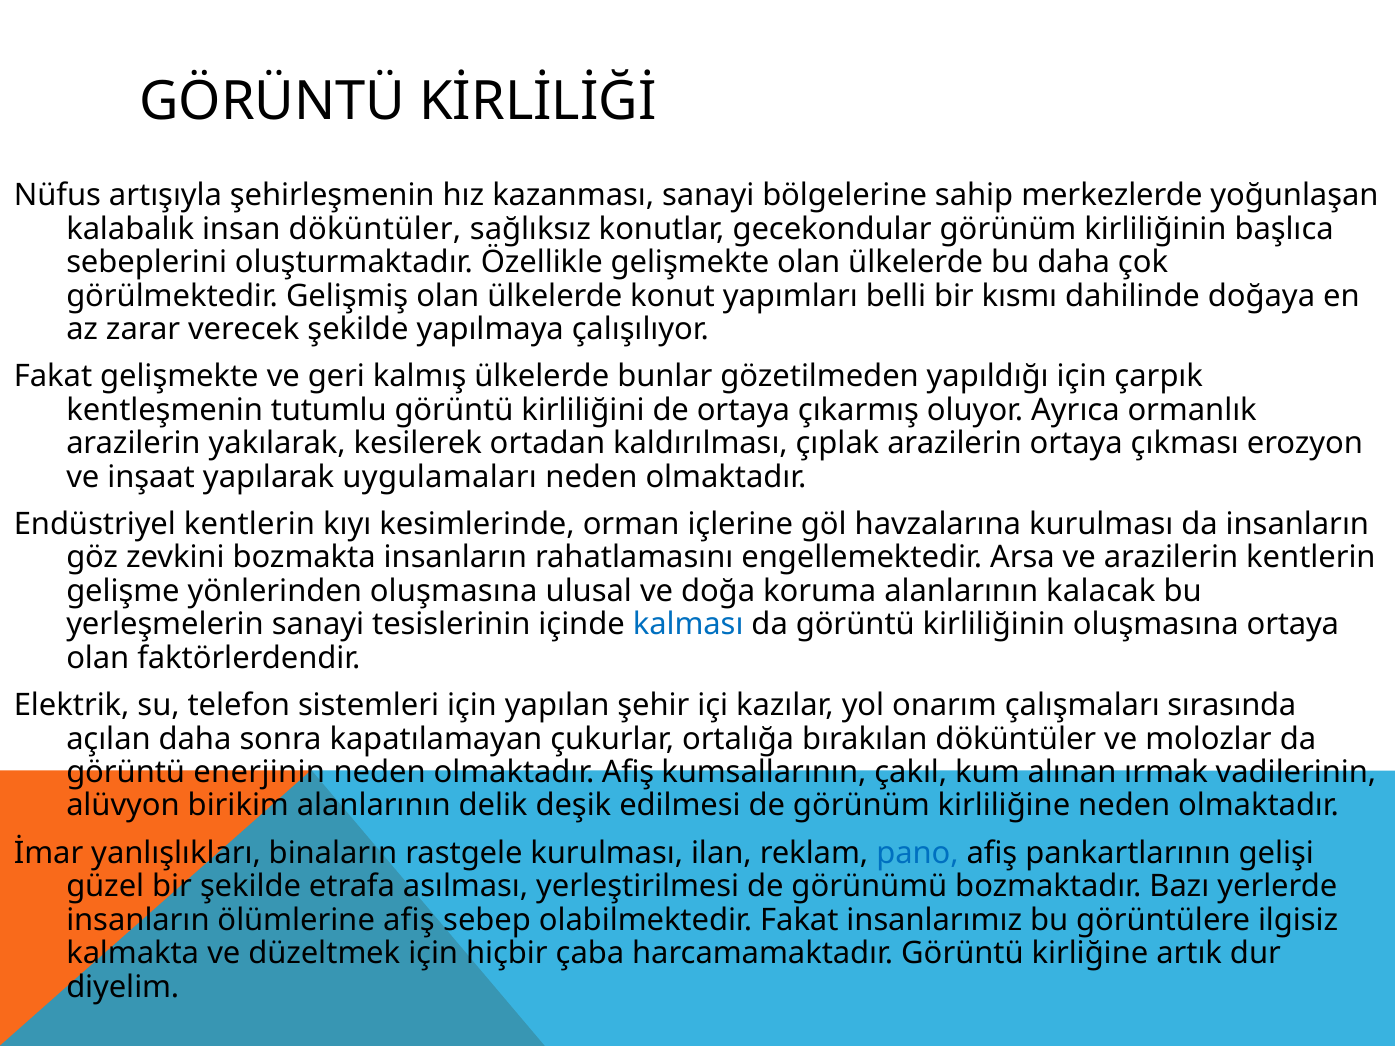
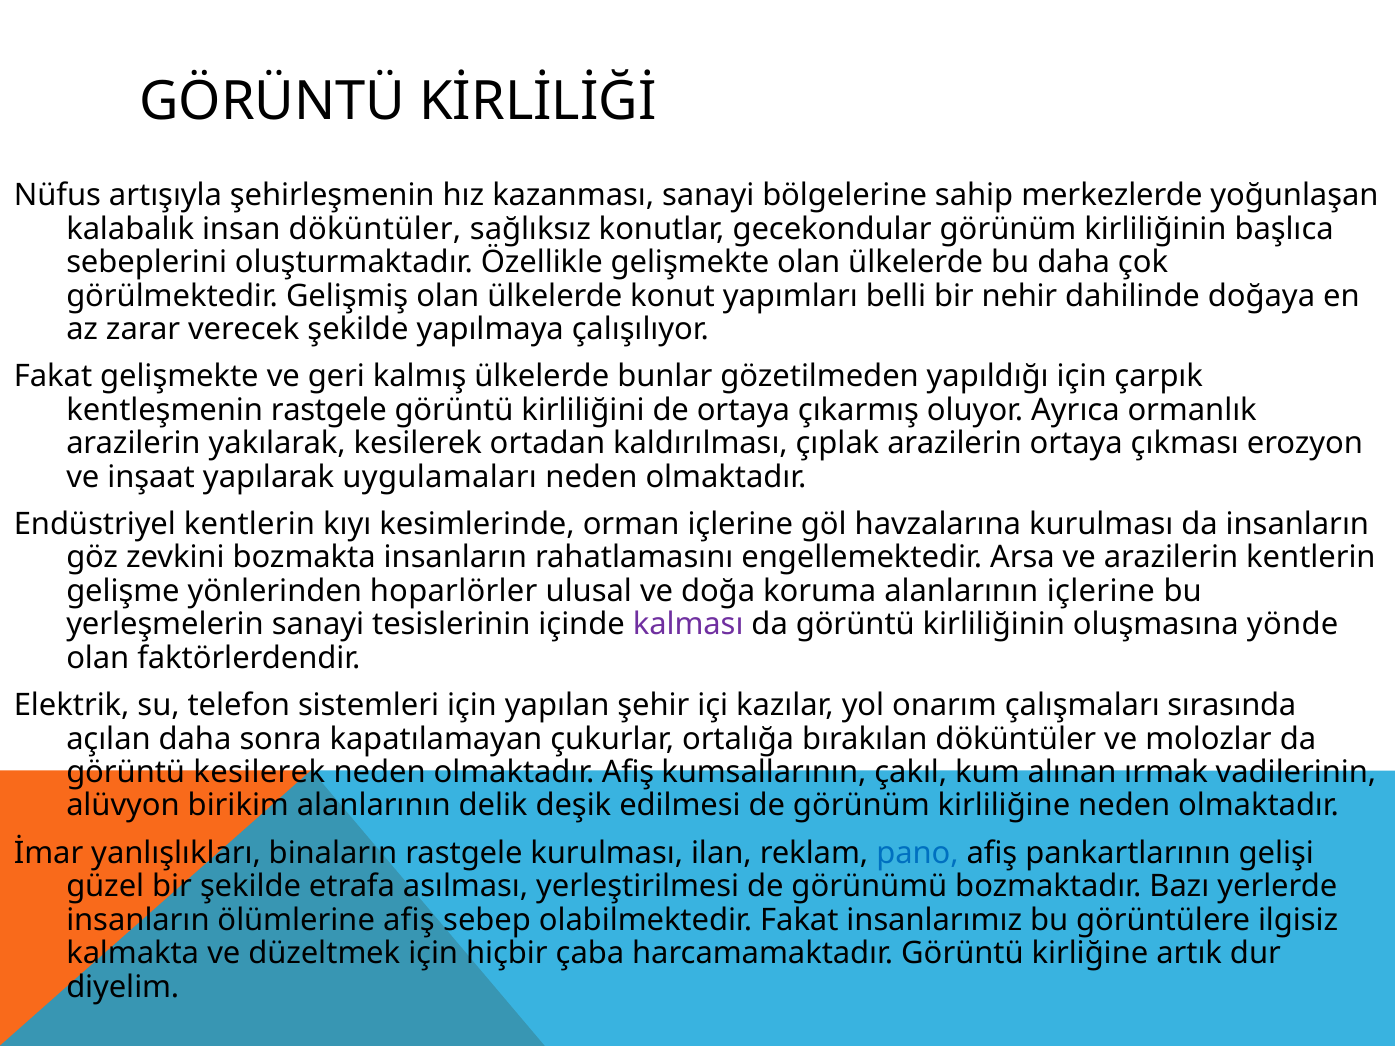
kısmı: kısmı -> nehir (1019, 296)
kentleşmenin tutumlu: tutumlu -> rastgele (329, 410)
yönlerinden oluşmasına: oluşmasına -> hoparlörler (454, 591)
alanlarının kalacak: kalacak -> içlerine (1101, 591)
kalması colour: blue -> purple (688, 625)
oluşmasına ortaya: ortaya -> yönde (1293, 625)
görüntü enerjinin: enerjinin -> kesilerek (259, 772)
